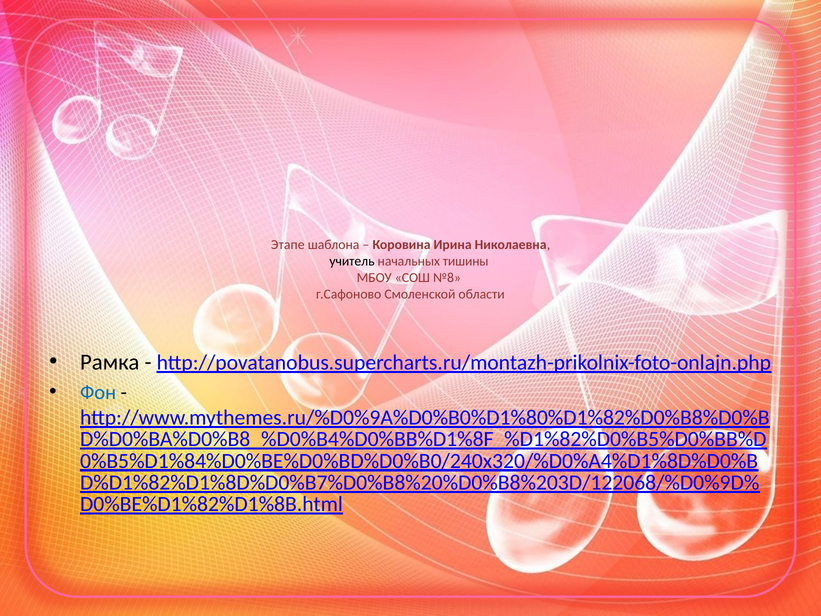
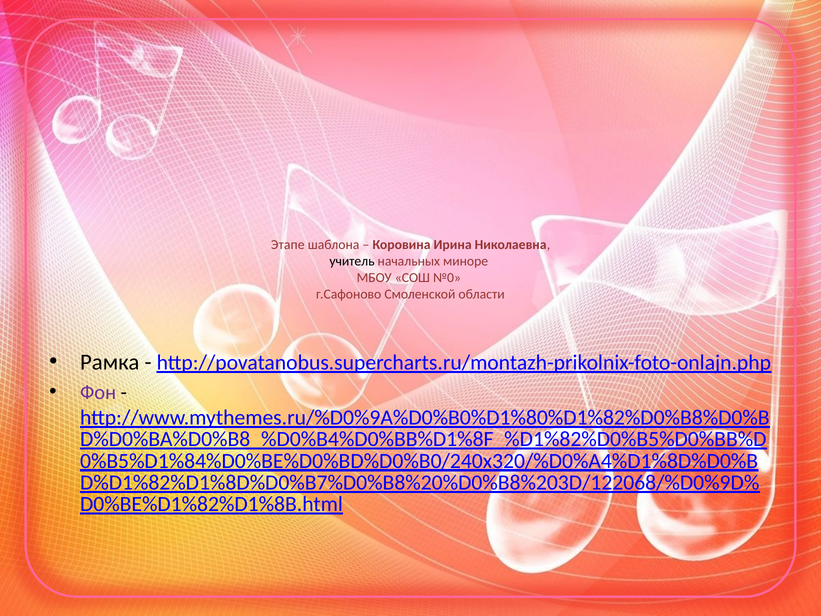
тишины: тишины -> миноре (466, 261)
№8: №8 -> №0 (447, 277)
Фон colour: blue -> purple (98, 392)
